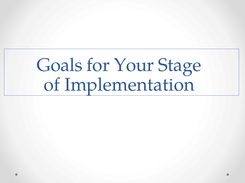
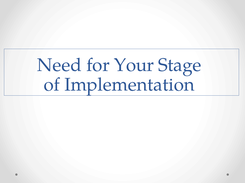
Goals: Goals -> Need (59, 65)
